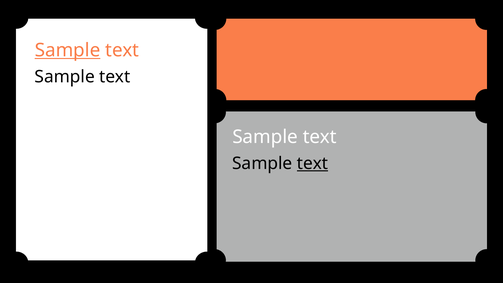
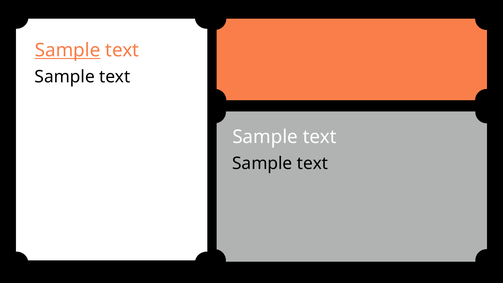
text underline: present -> none (312, 163)
